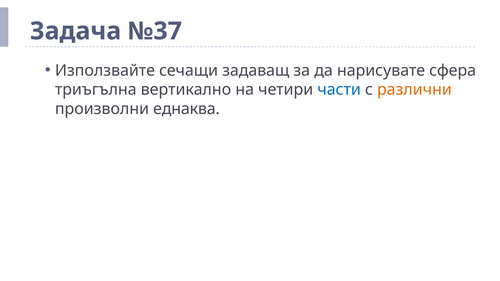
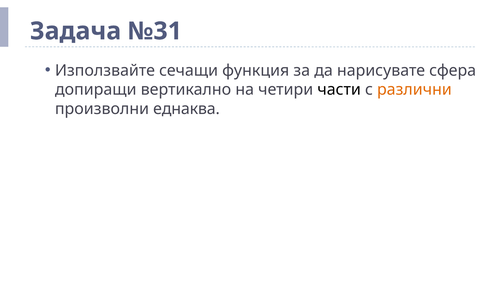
№37: №37 -> №31 (155, 31)
задаващ: задаващ -> функция (256, 70)
триъгълна: триъгълна -> допиращи (96, 90)
части colour: blue -> black (339, 90)
